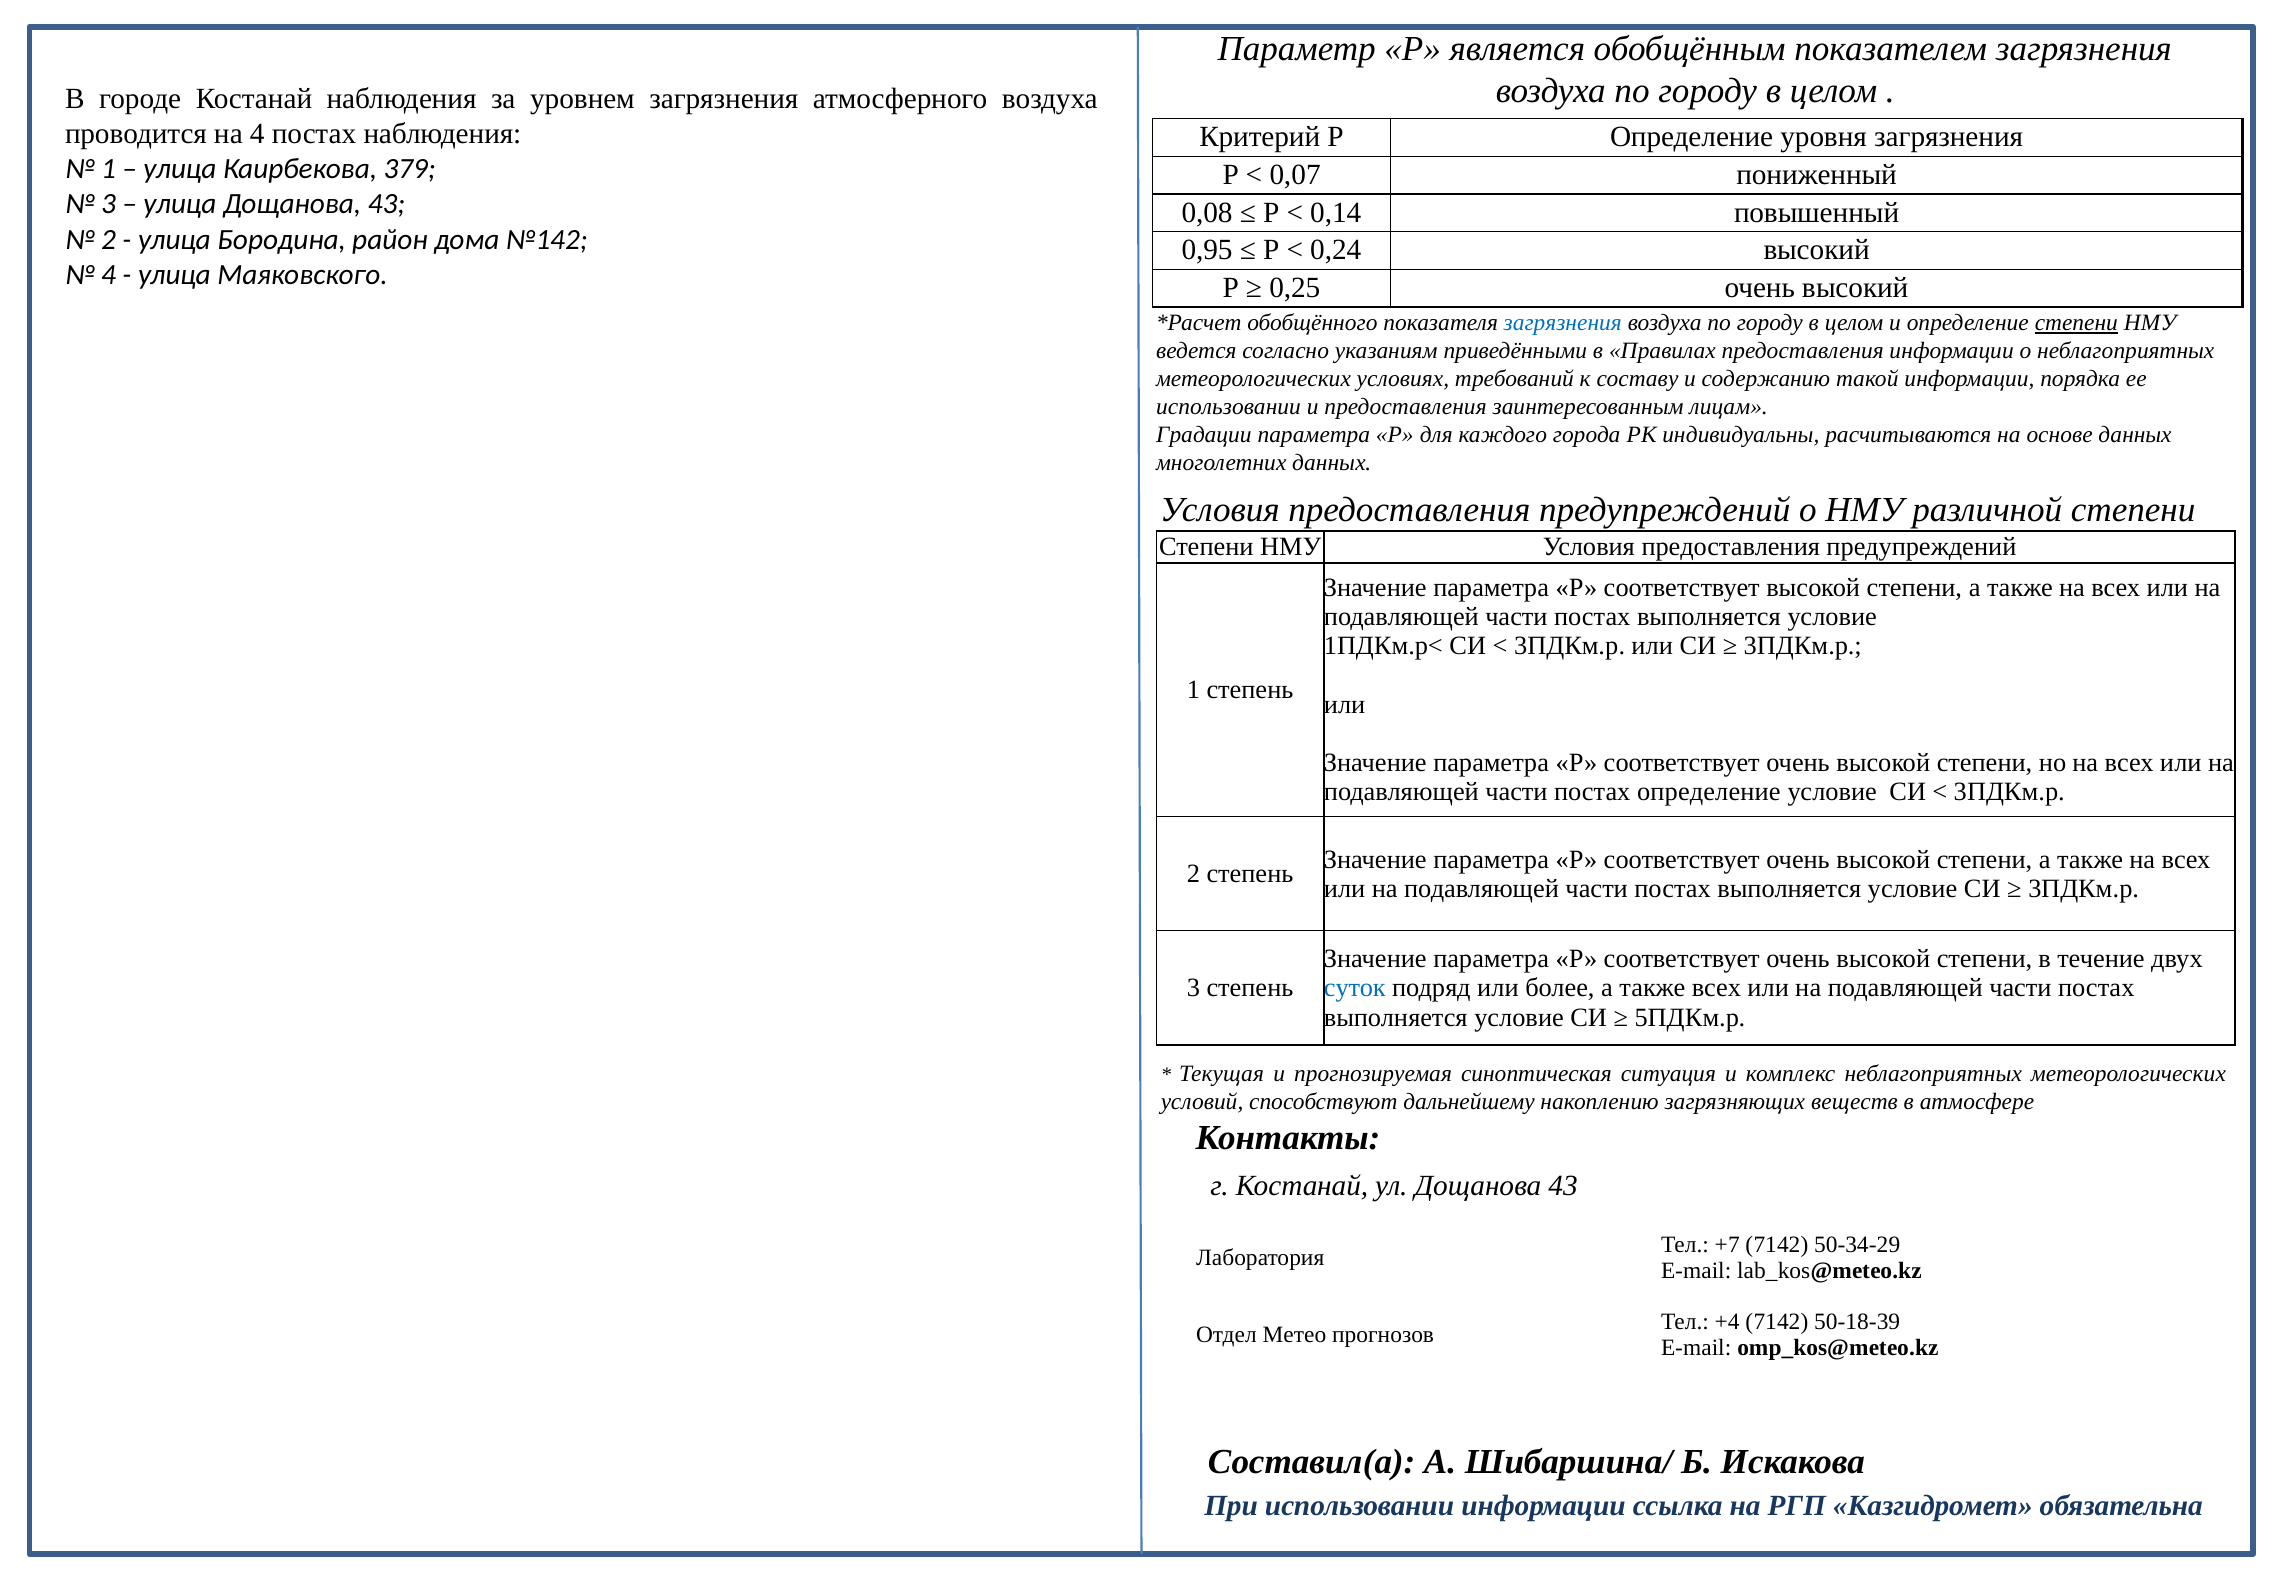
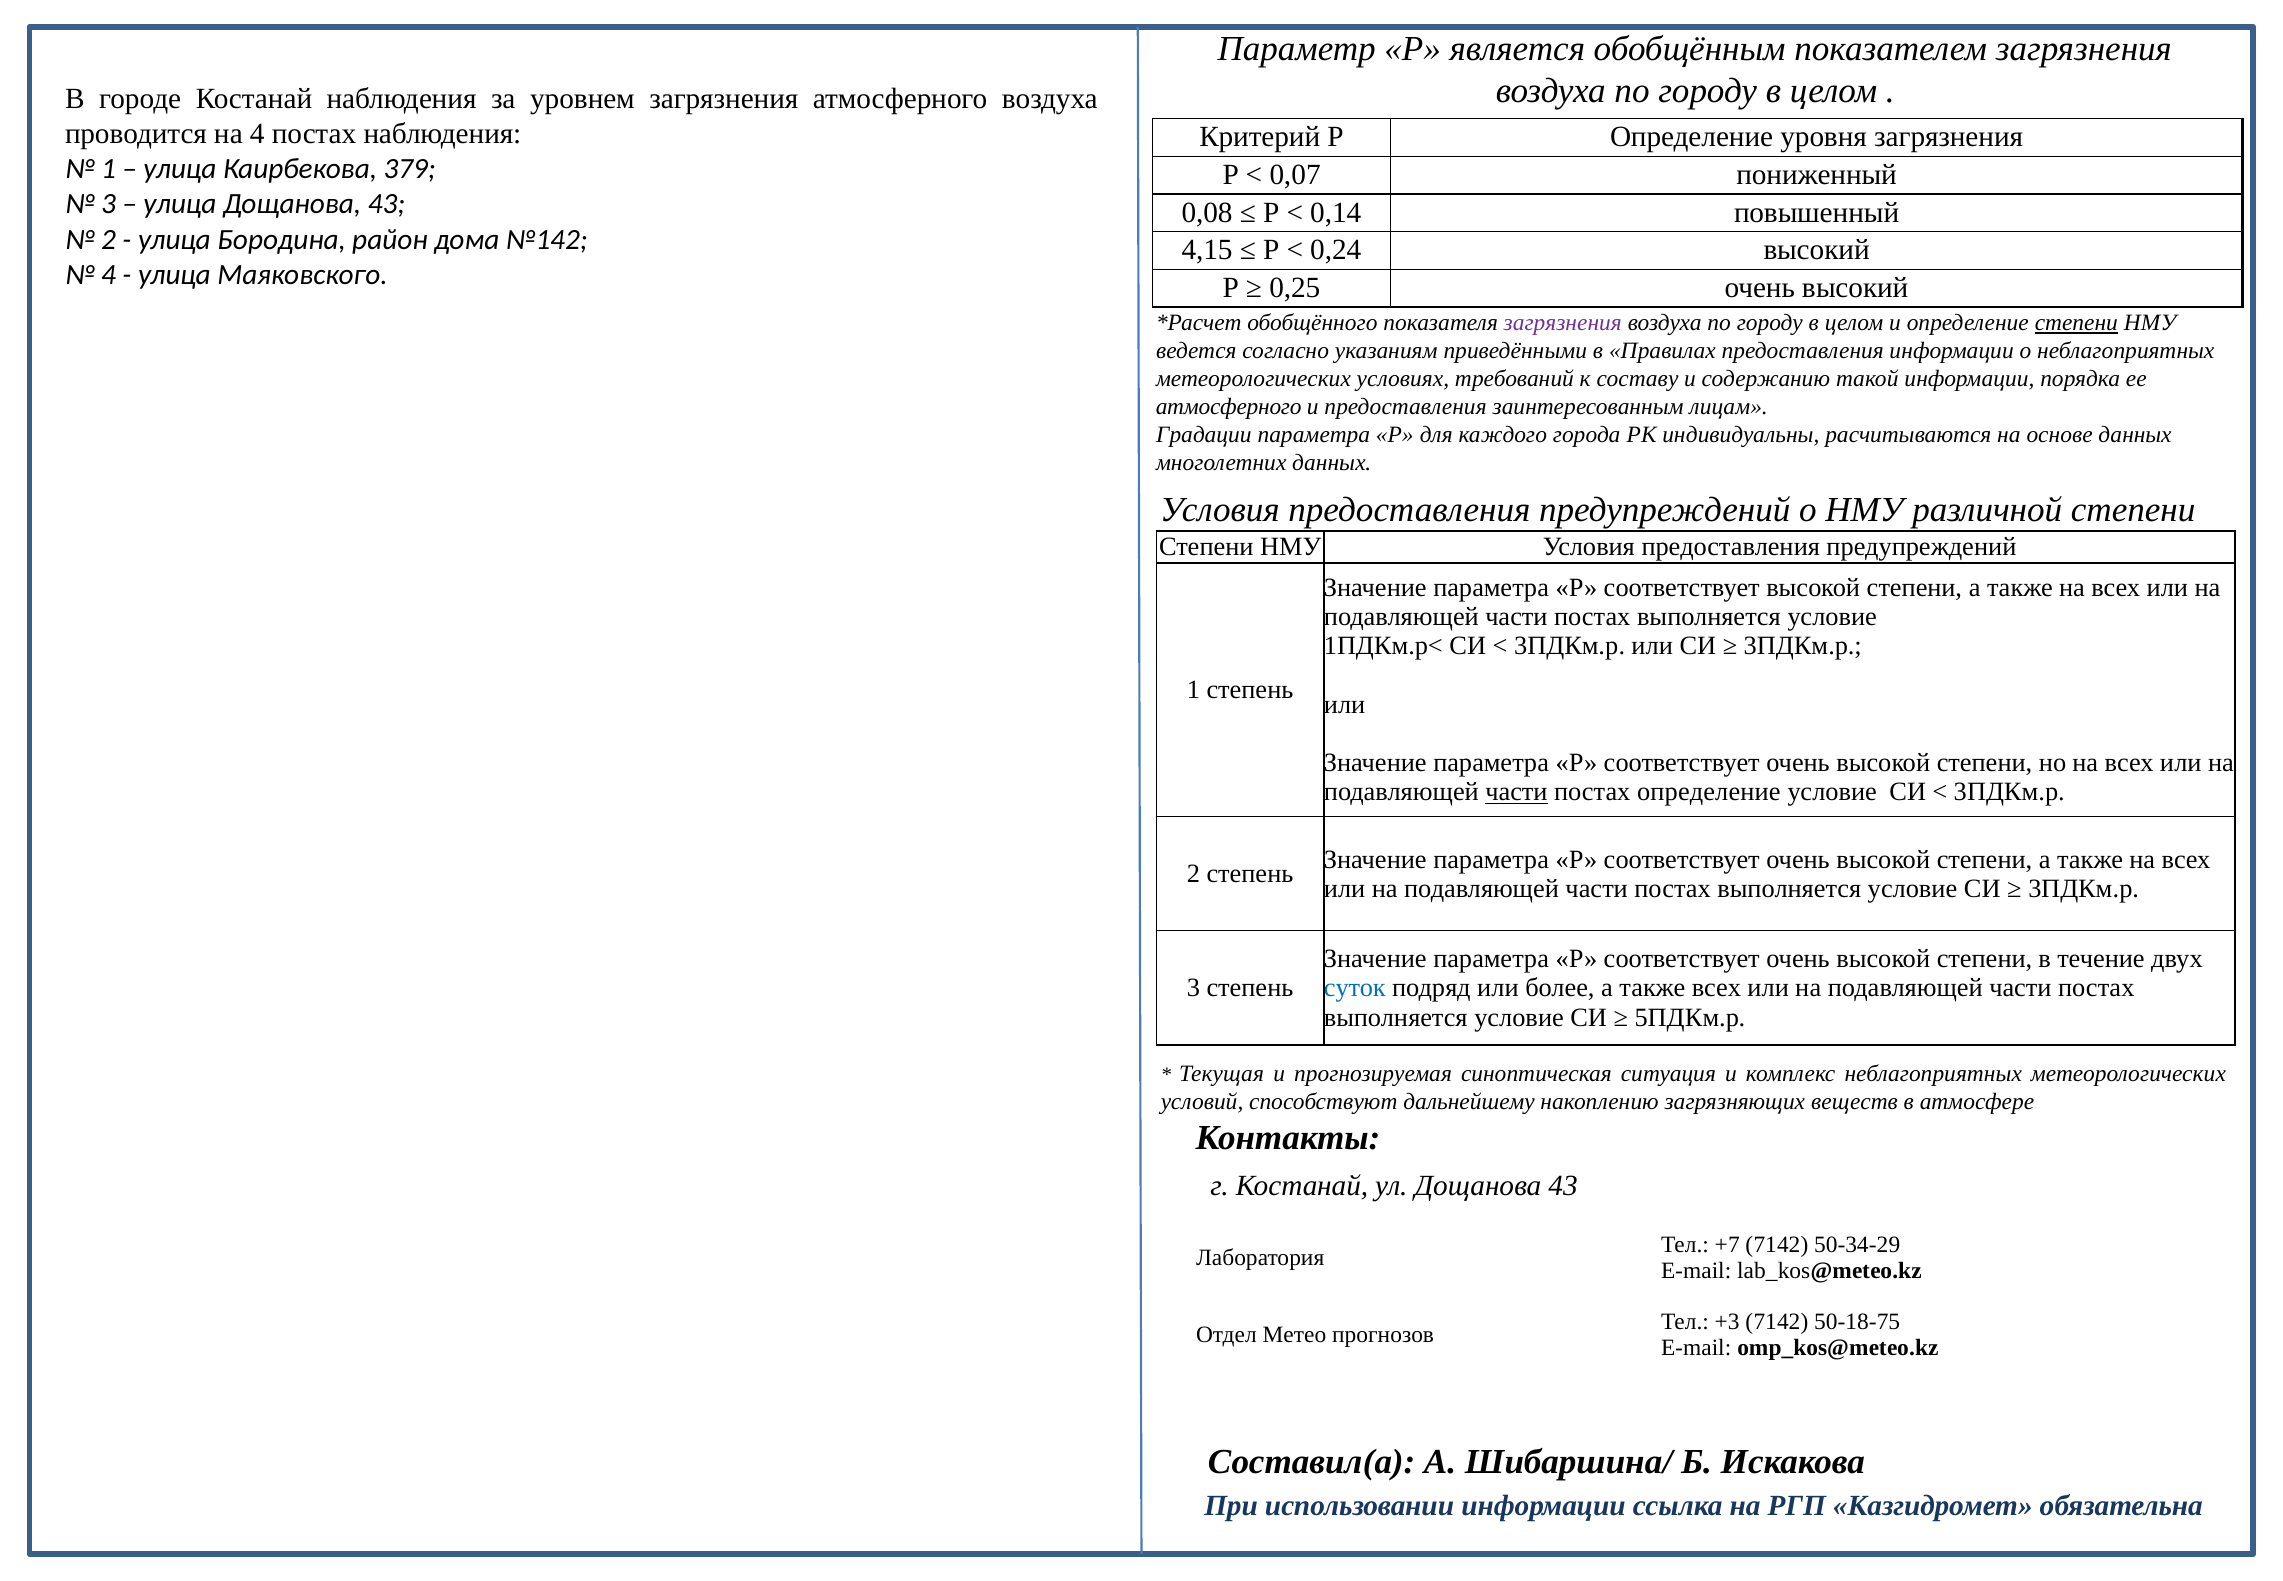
0,95: 0,95 -> 4,15 (1207, 250)
загрязнения colour: blue -> purple (1563, 323)
использовании: использовании -> атмосферного (1229, 407)
части underline: none -> present (1516, 792)
+4: +4 -> +3 (1727, 1322)
50-18-39: 50-18-39 -> 50-18-75 (1857, 1322)
